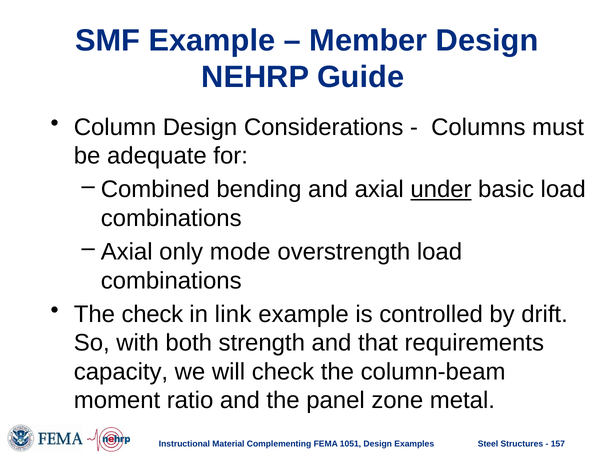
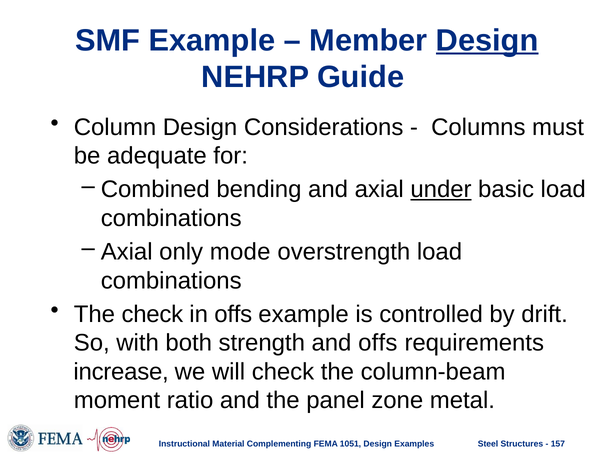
Design underline: none -> present (487, 40)
in link: link -> offs (233, 314)
and that: that -> offs (378, 343)
capacity: capacity -> increase (121, 372)
